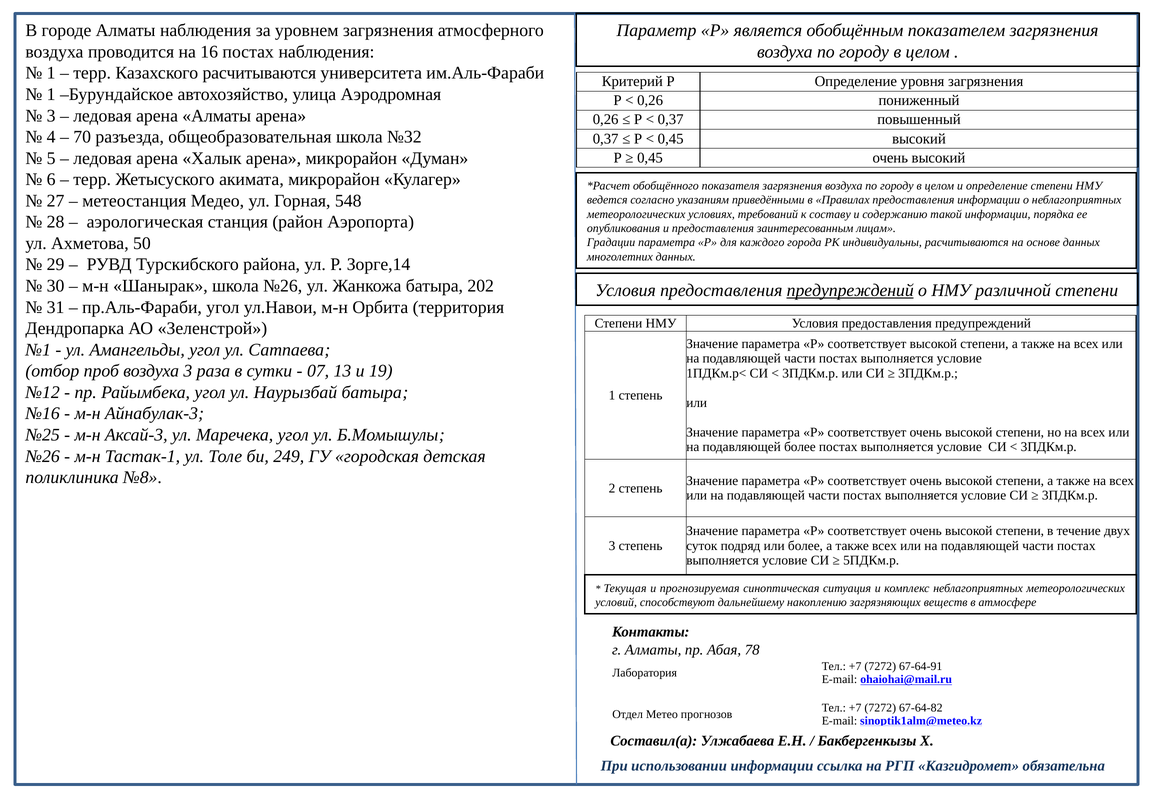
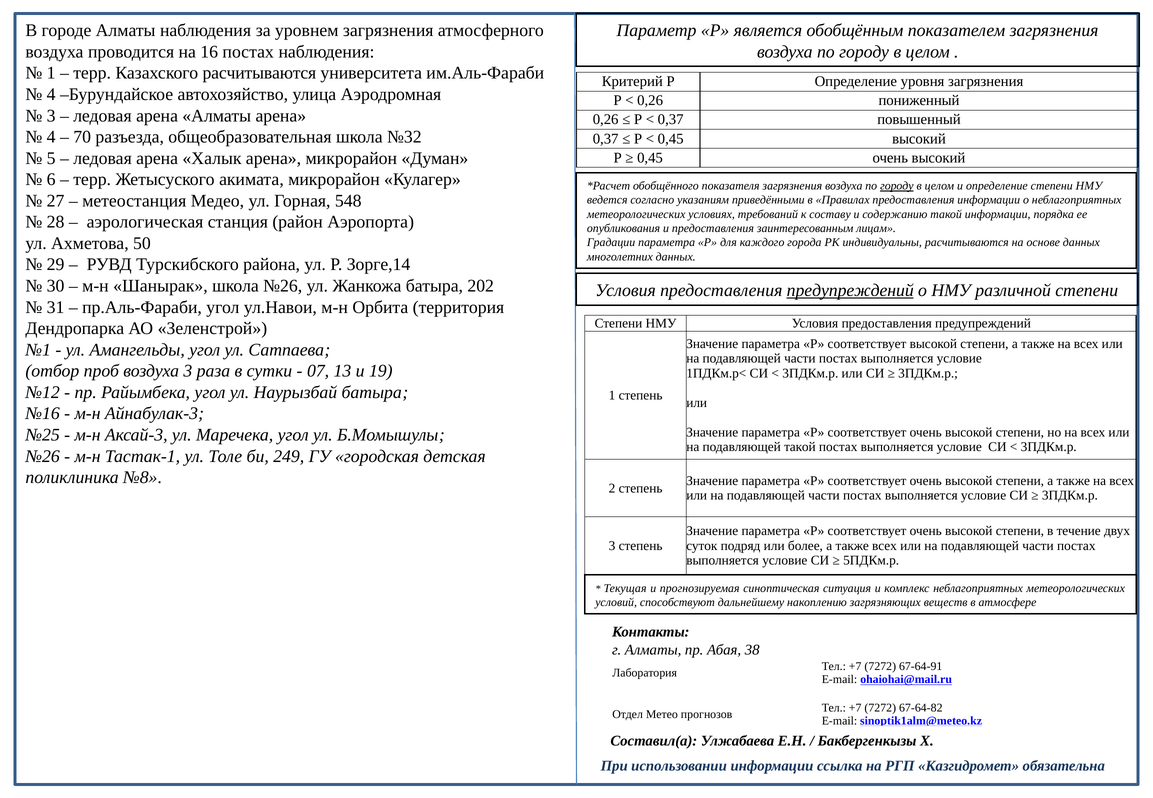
1: 1 -> 4 (51, 94)
городу underline: none -> present (897, 186)
подавляющей более: более -> такой (800, 447)
78: 78 -> 38 (752, 650)
